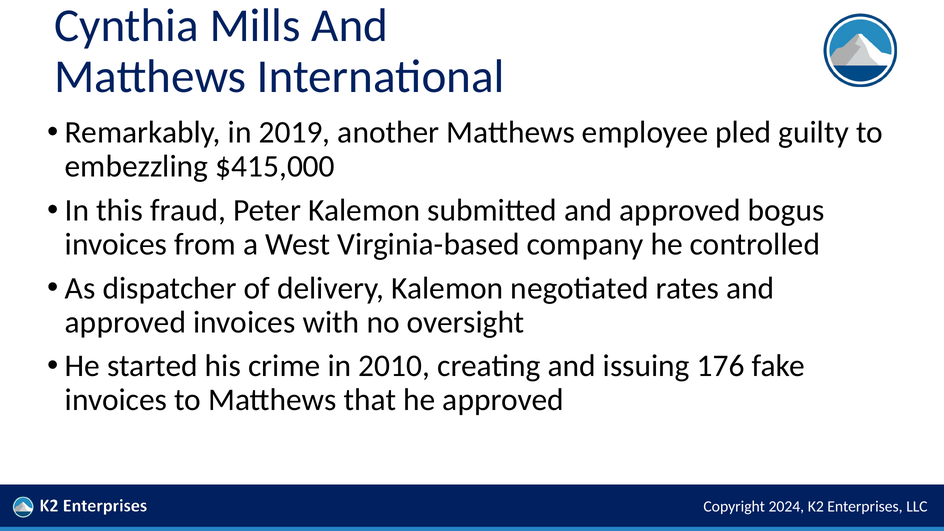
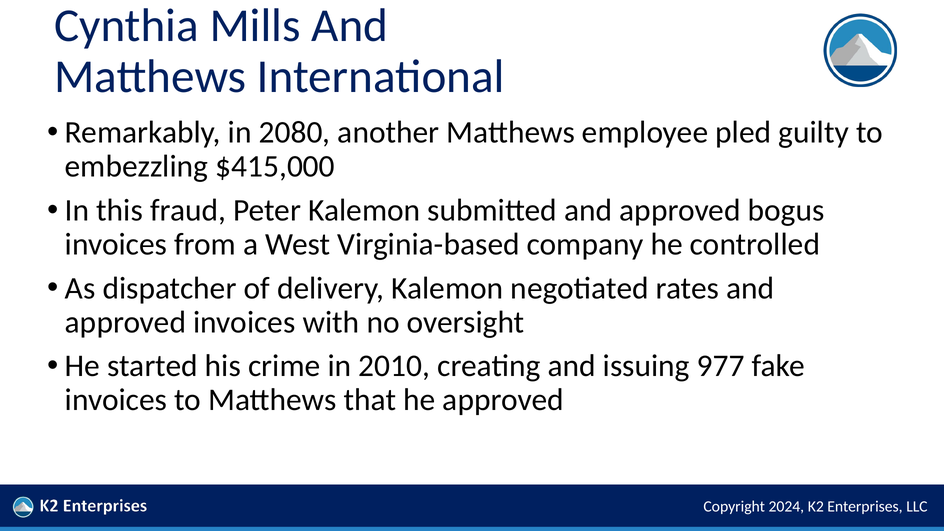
2019: 2019 -> 2080 (295, 132)
176: 176 -> 977 (721, 366)
